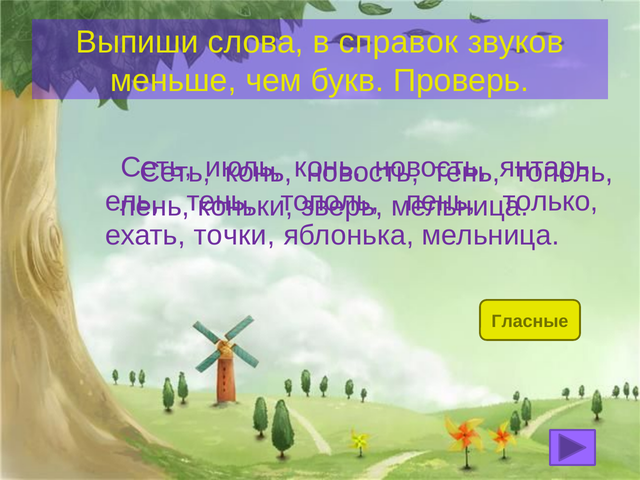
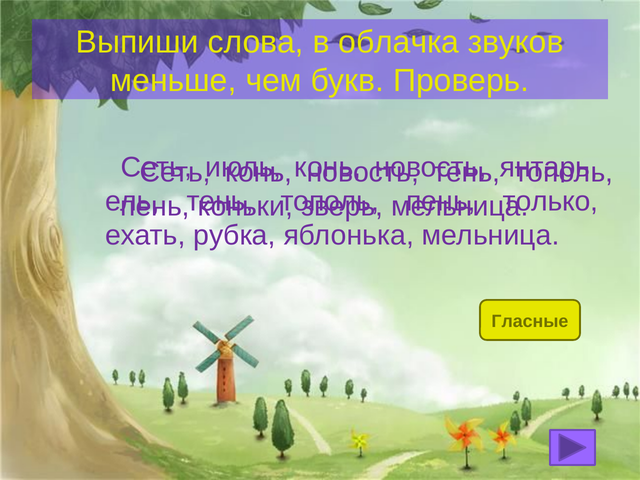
справок: справок -> облачка (399, 42)
точки: точки -> рубка (234, 236)
